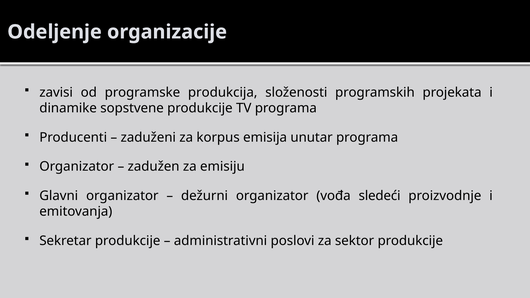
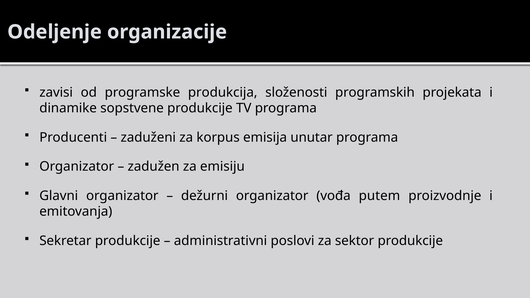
sledeći: sledeći -> putem (379, 196)
